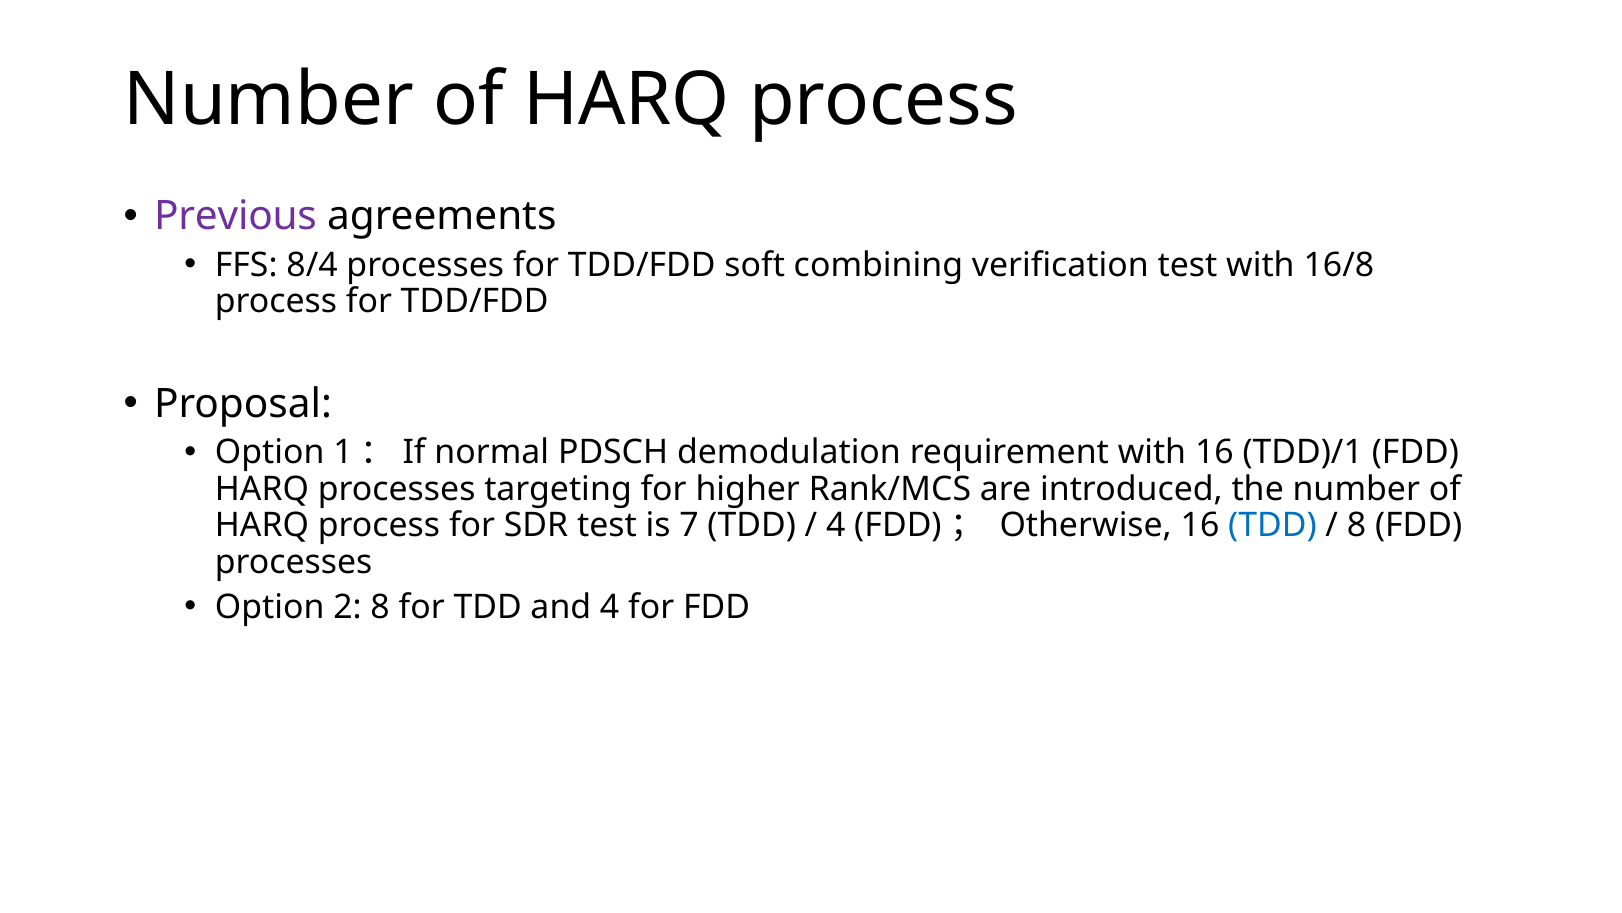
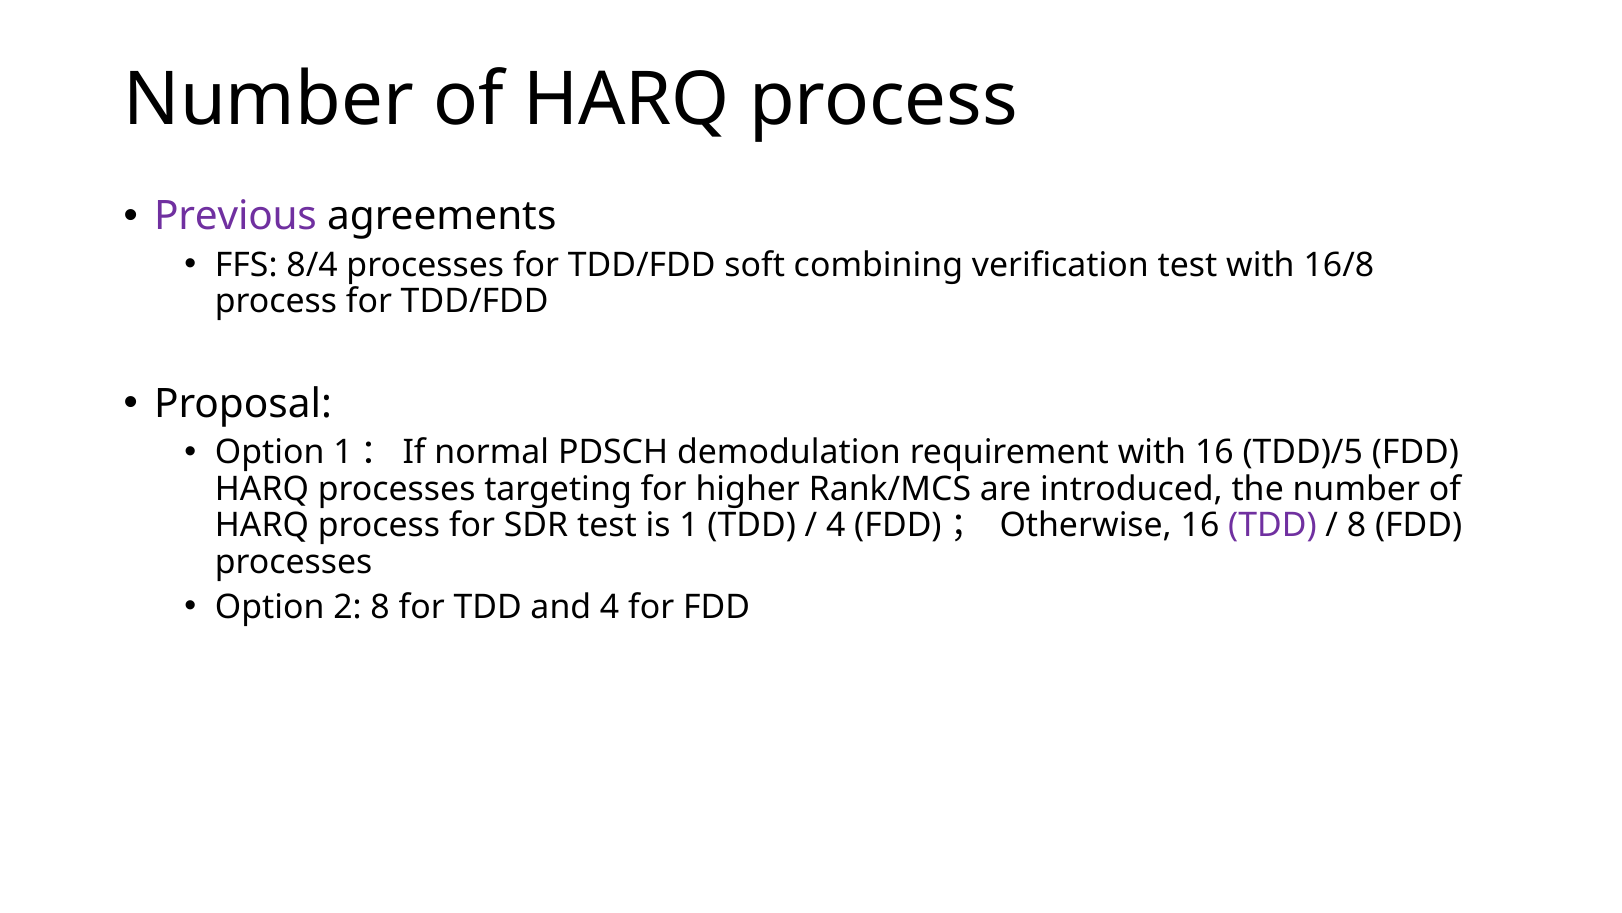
TDD)/1: TDD)/1 -> TDD)/5 (1303, 452)
is 7: 7 -> 1 (689, 525)
TDD colour: blue -> purple (1272, 525)
